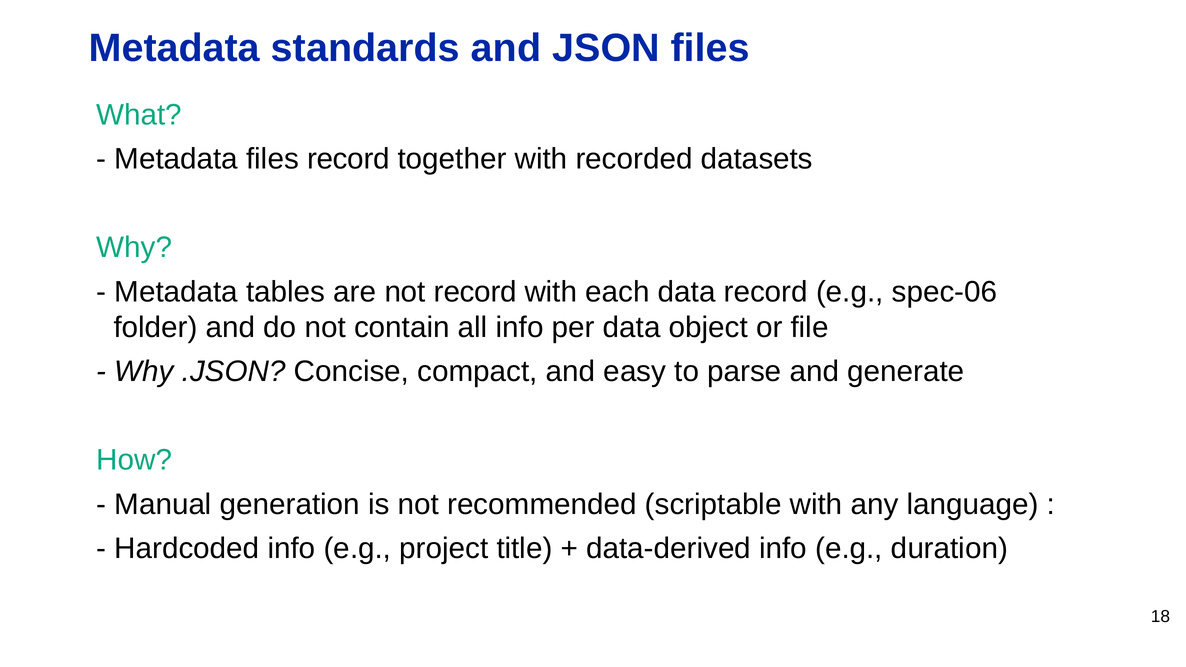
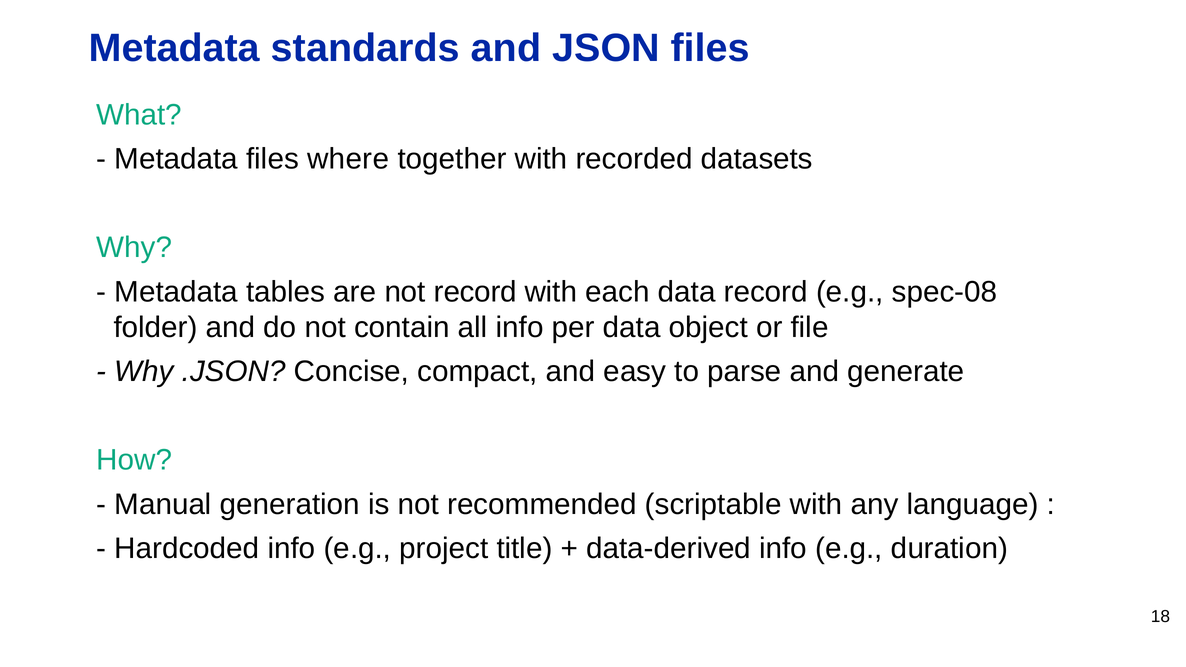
files record: record -> where (348, 159)
spec-06: spec-06 -> spec-08 (945, 292)
